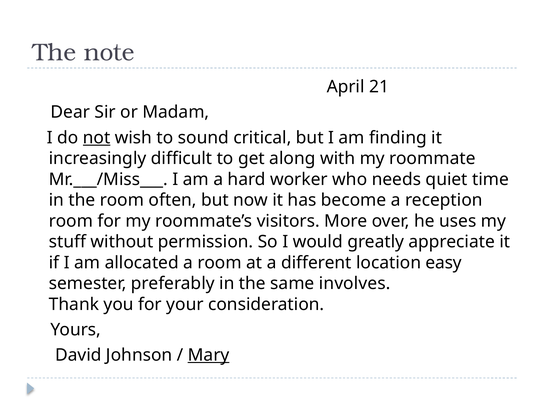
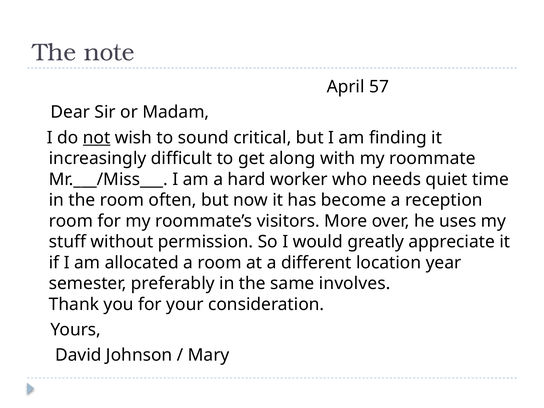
21: 21 -> 57 (379, 87)
easy: easy -> year (444, 263)
Mary underline: present -> none (209, 355)
